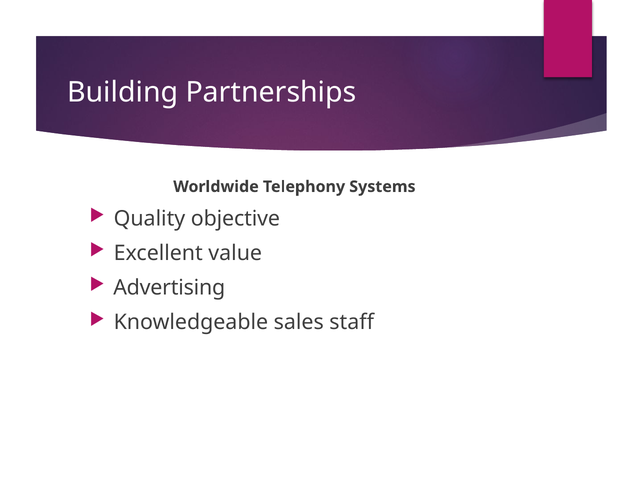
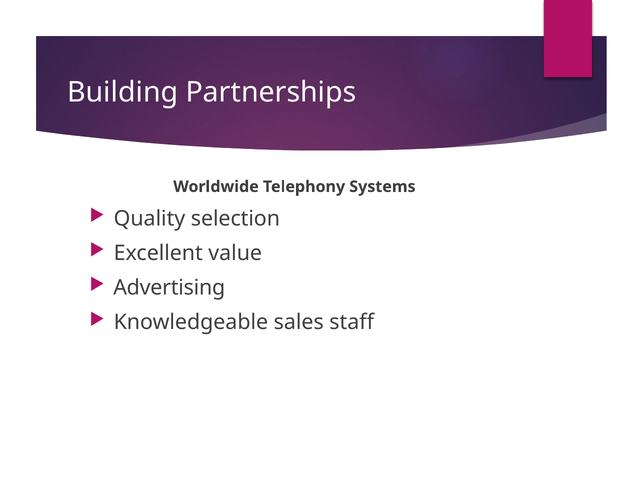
objective: objective -> selection (235, 218)
